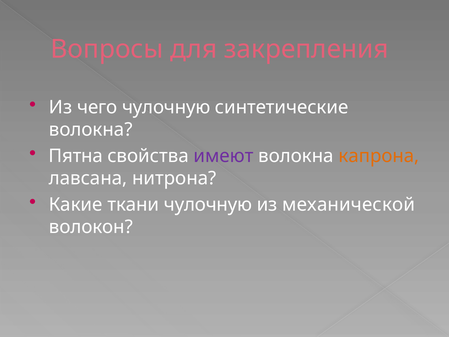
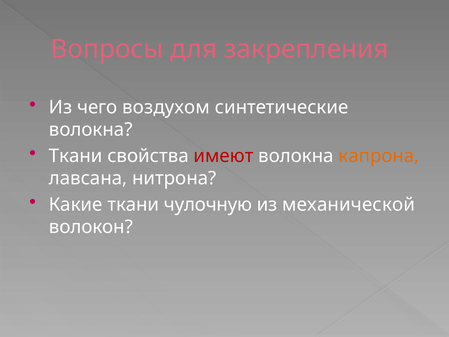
чего чулочную: чулочную -> воздухом (166, 107)
Пятна: Пятна -> Ткани (76, 156)
имеют colour: purple -> red (224, 156)
